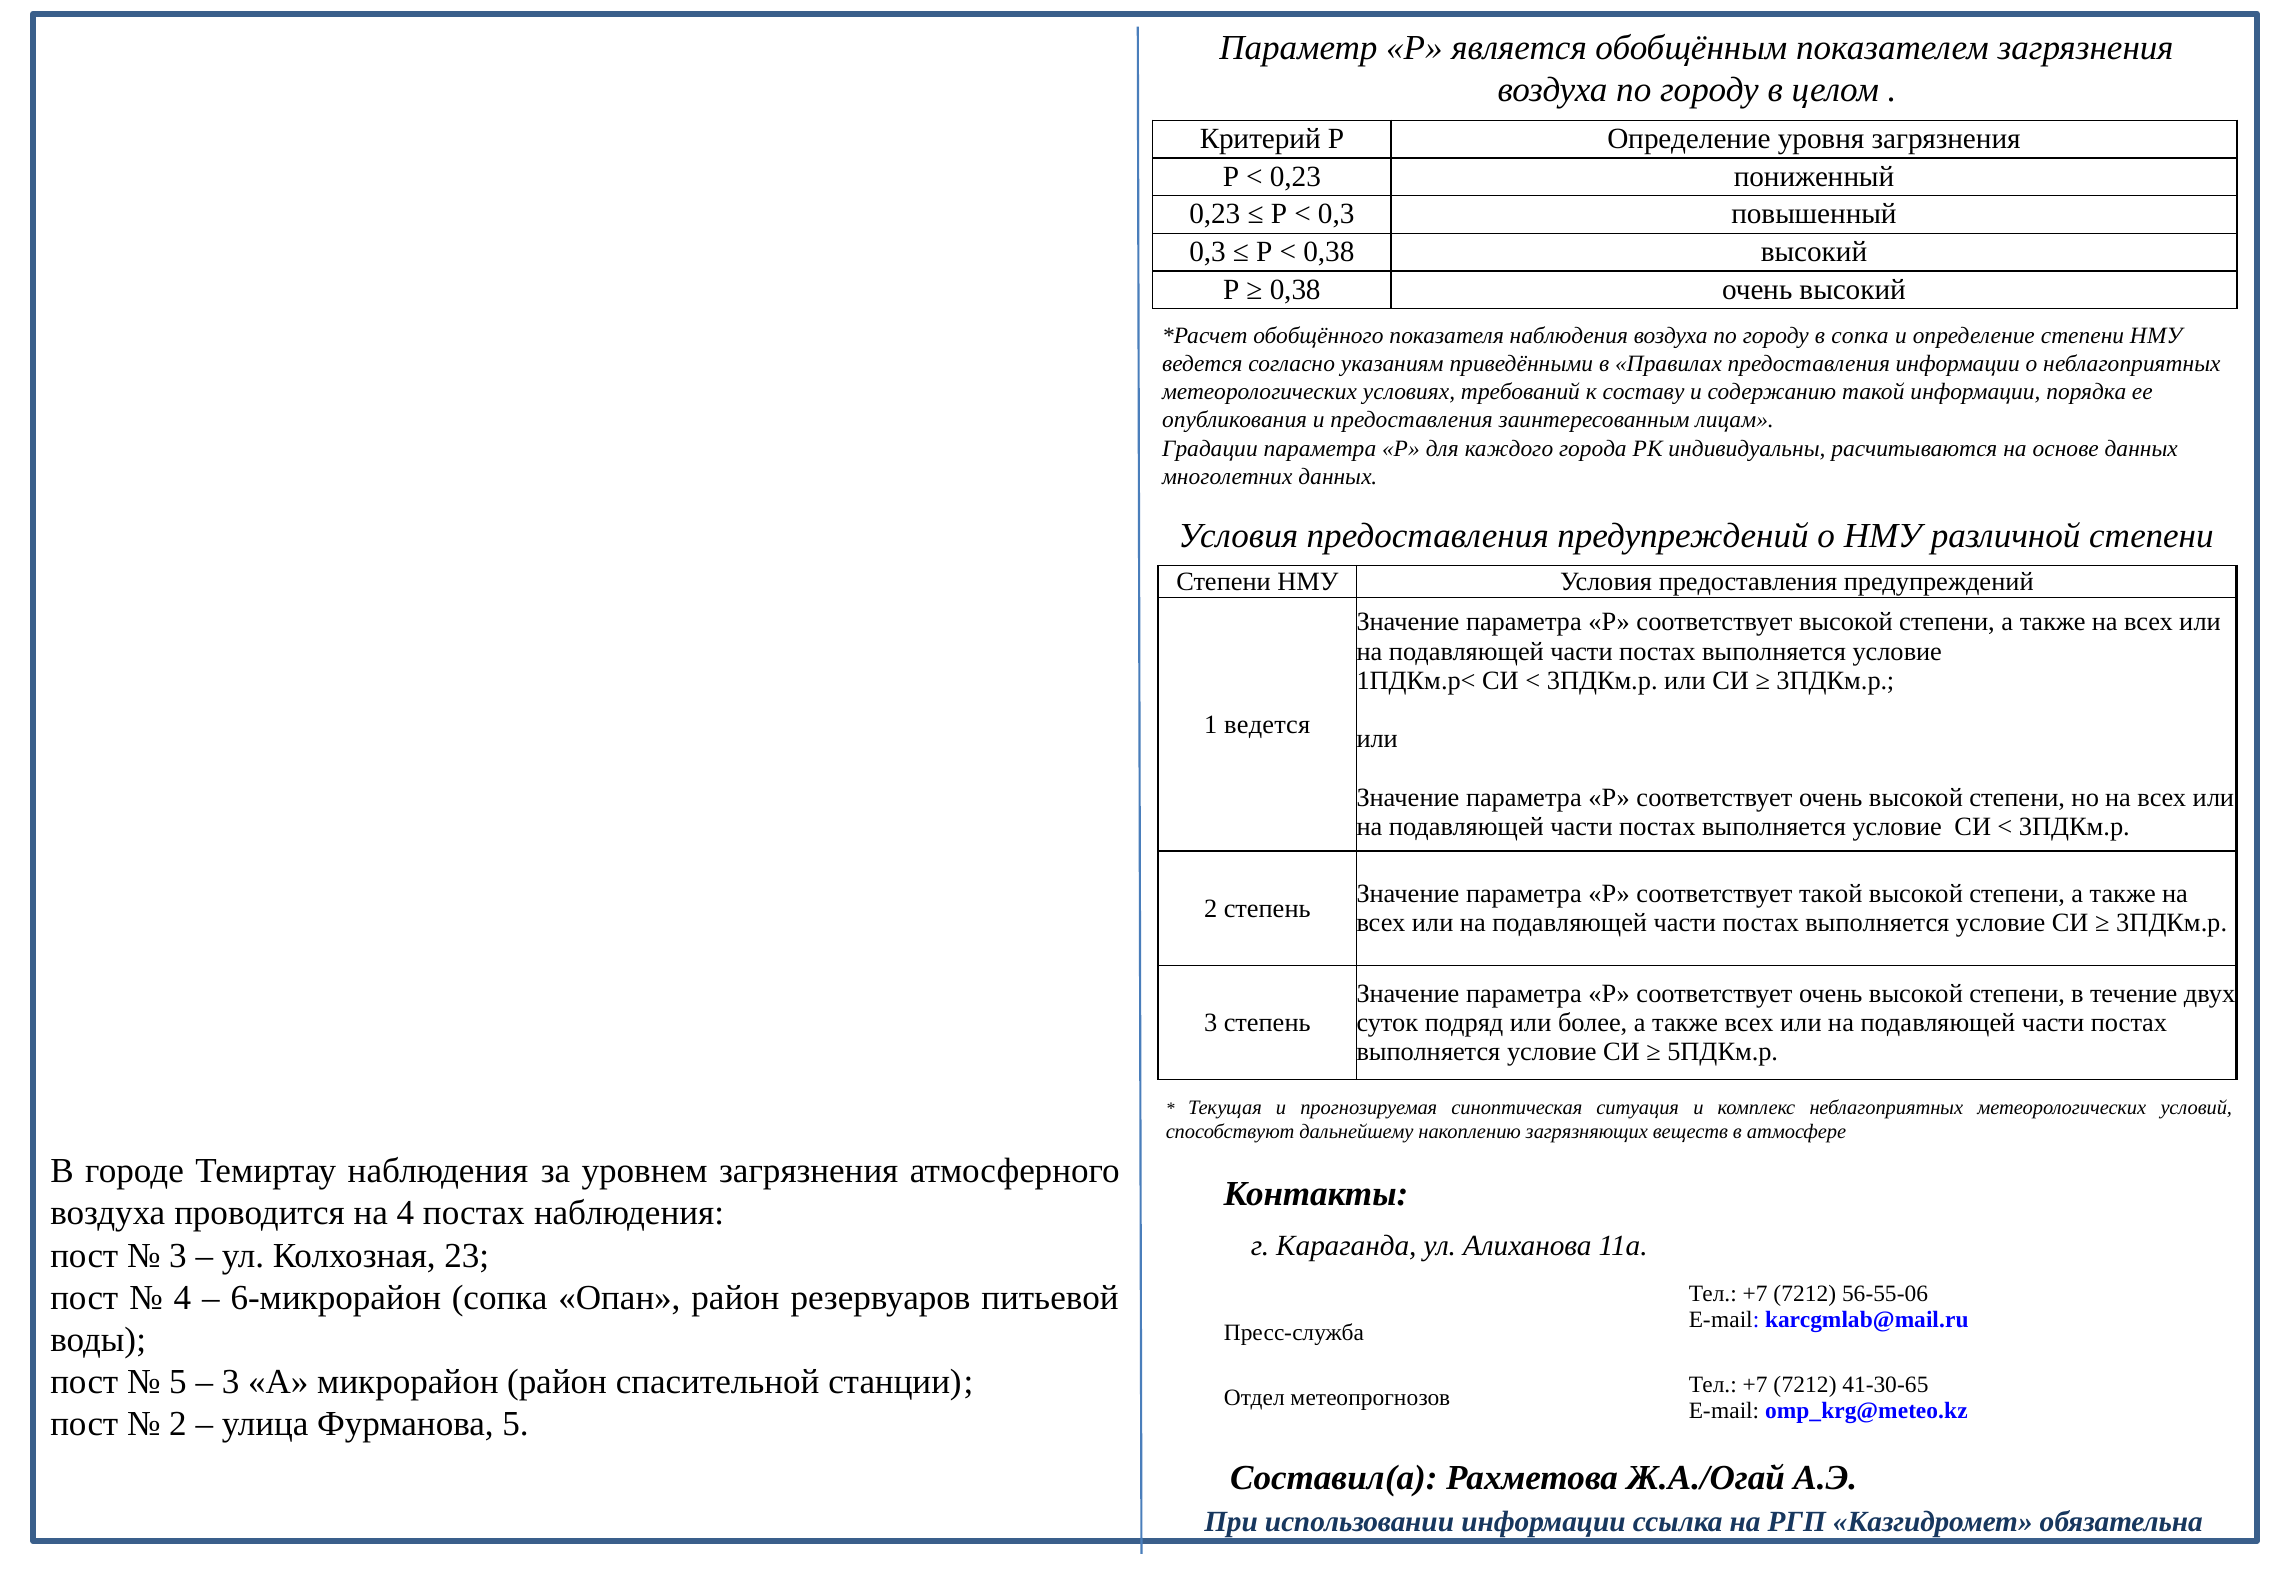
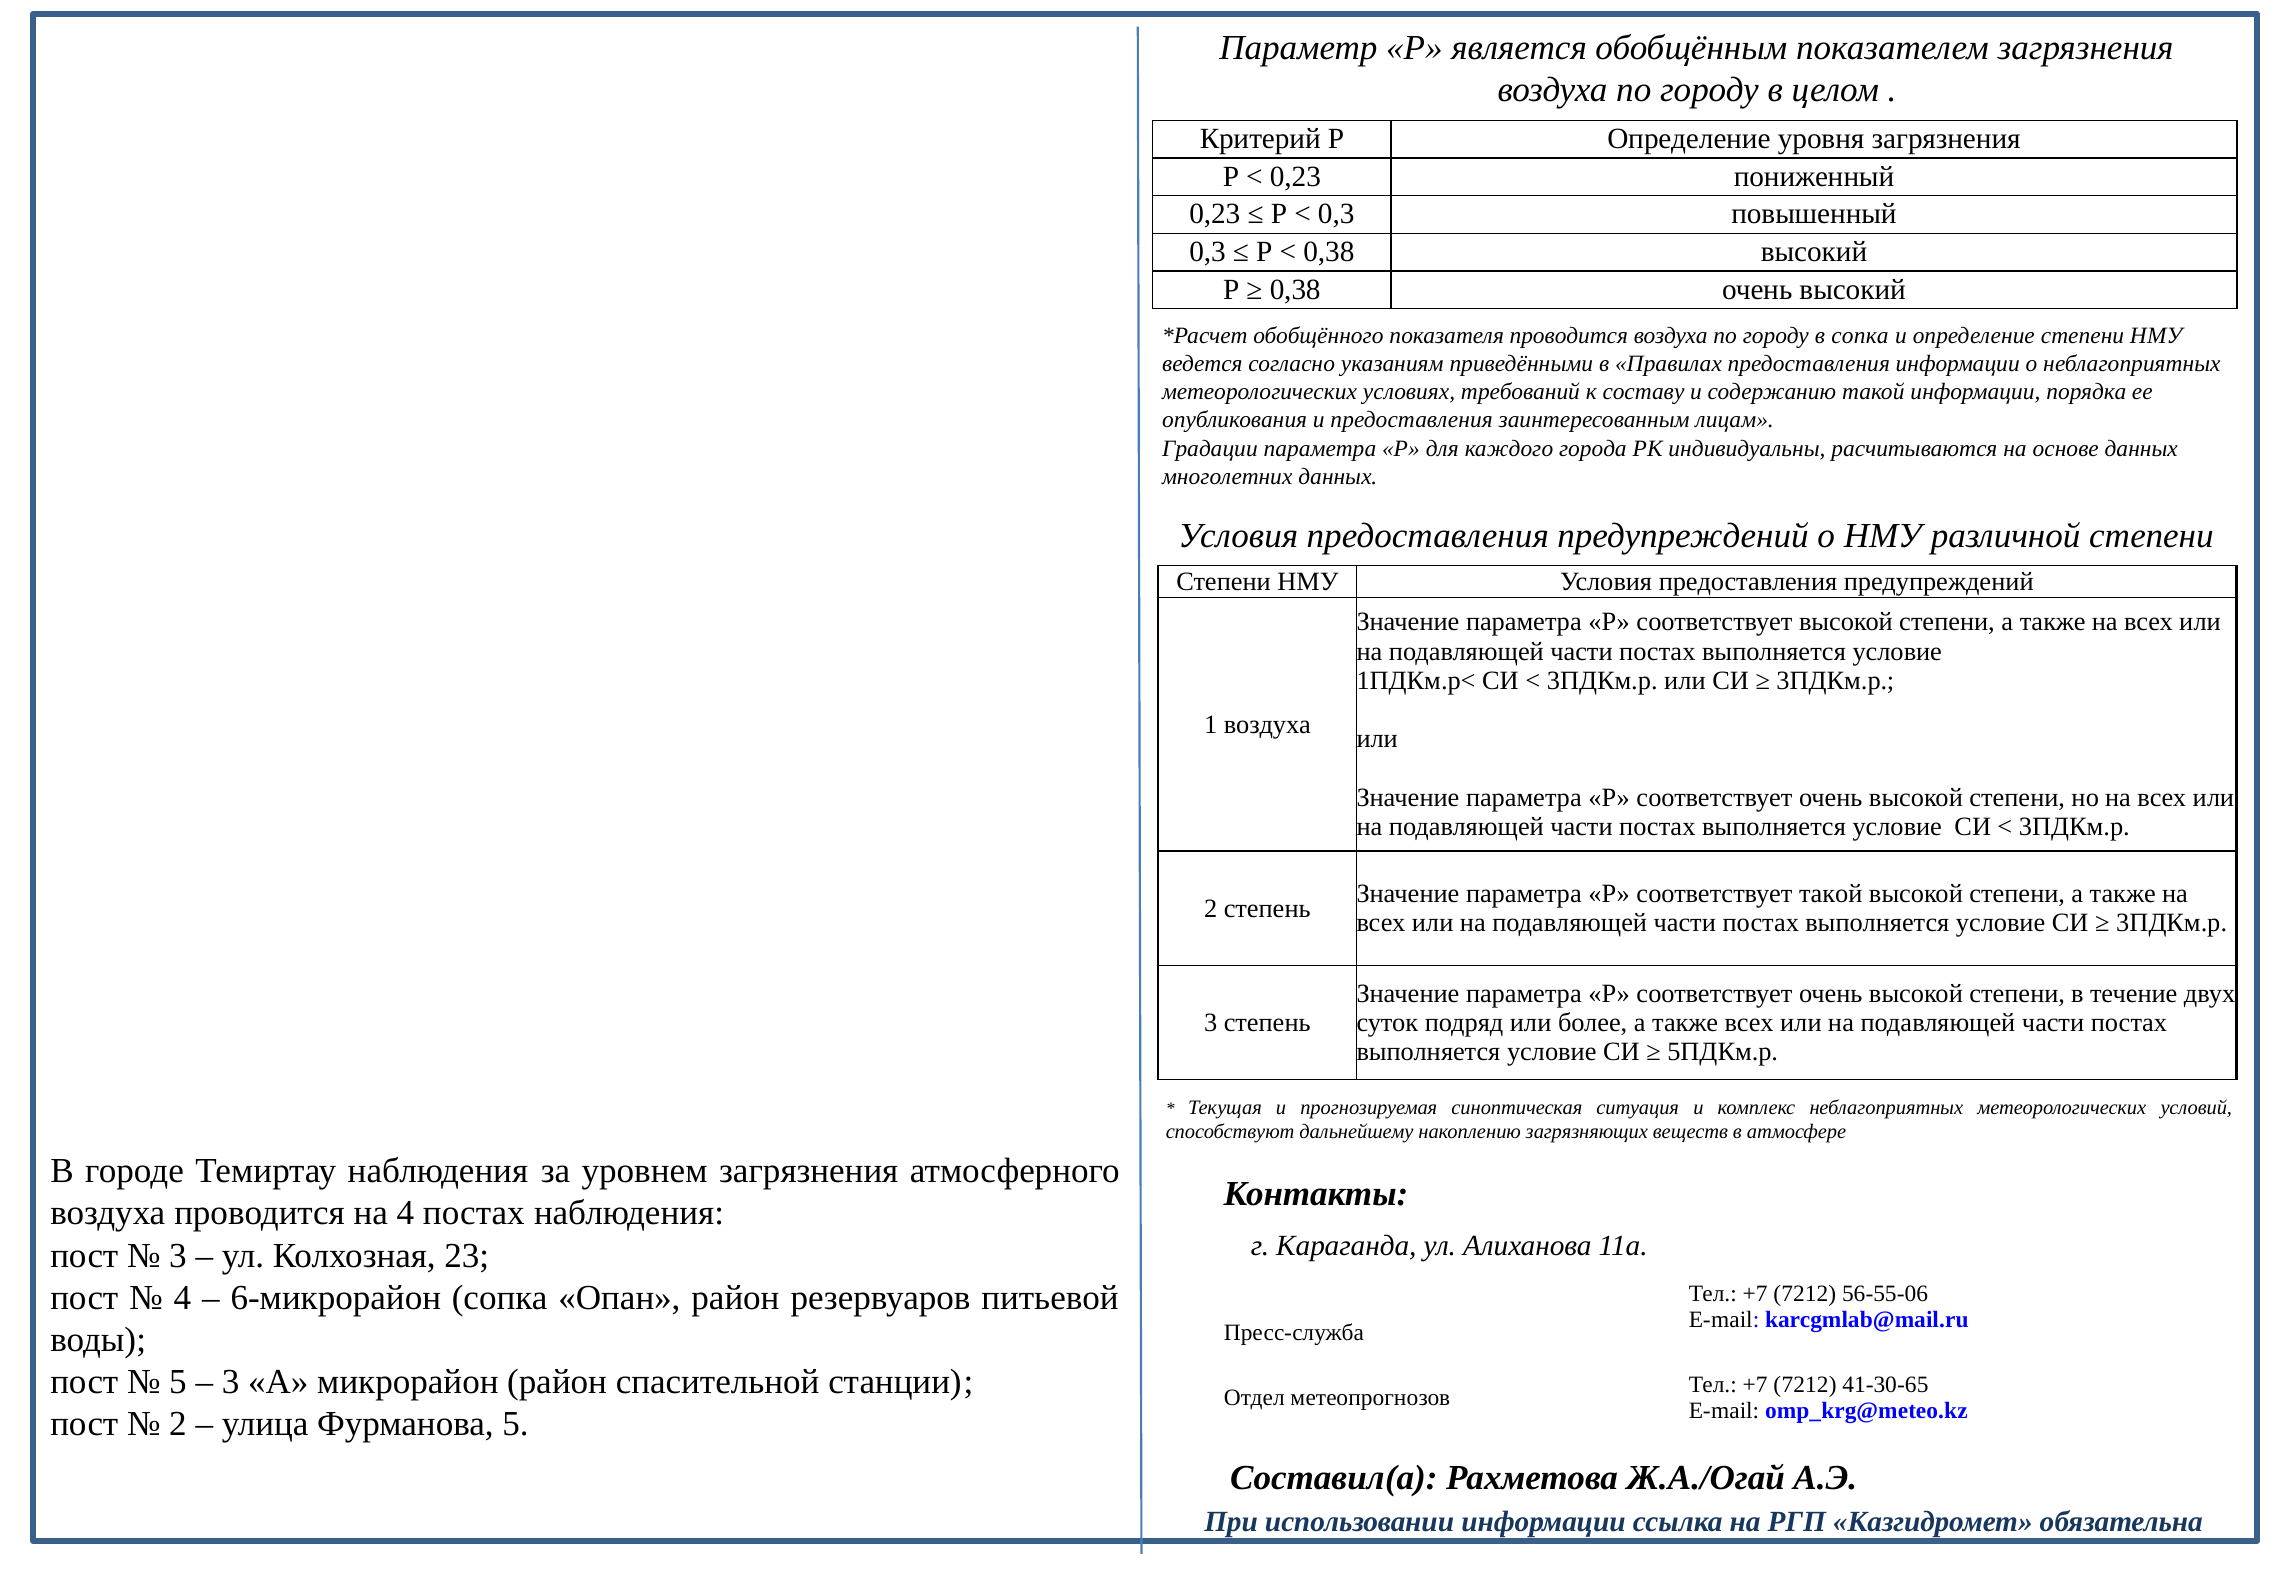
показателя наблюдения: наблюдения -> проводится (1569, 336)
1 ведется: ведется -> воздуха (1267, 724)
